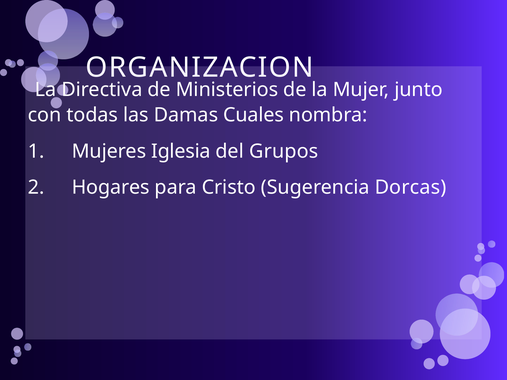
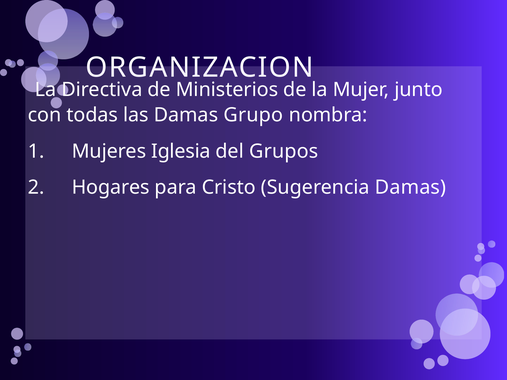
Cuales: Cuales -> Grupo (253, 115)
Sugerencia Dorcas: Dorcas -> Damas (411, 188)
